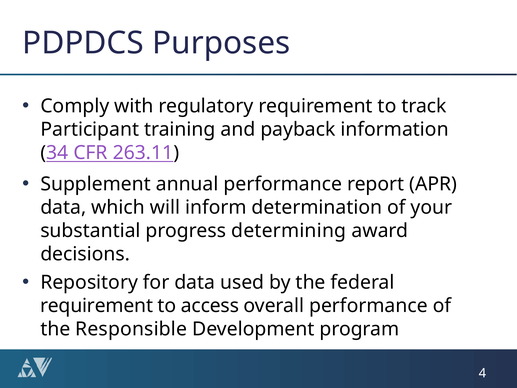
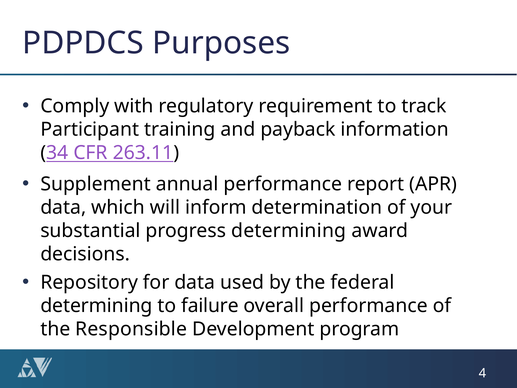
requirement: requirement -> determining (96, 306)
access: access -> failure (210, 306)
